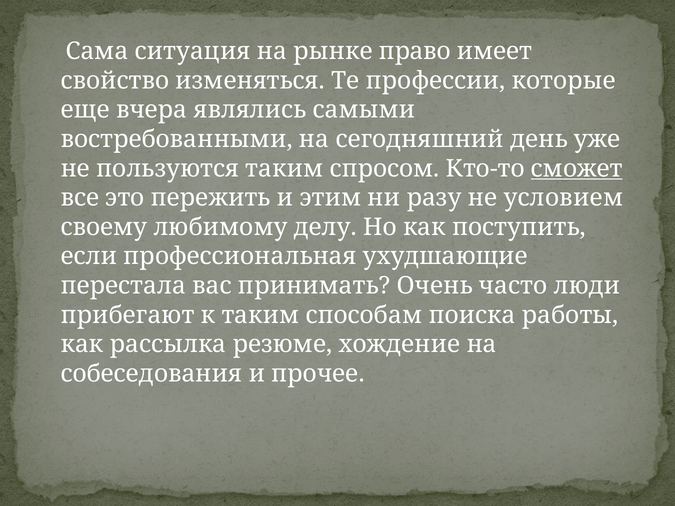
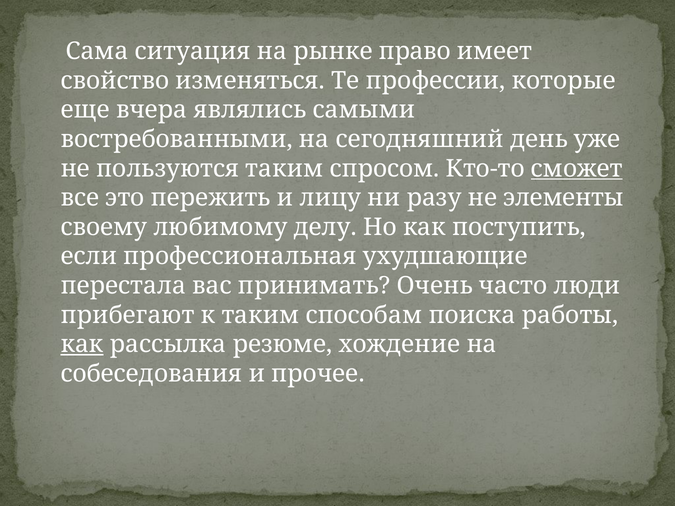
этим: этим -> лицу (330, 198)
условием: условием -> элементы (564, 198)
как underline: none -> present (82, 344)
